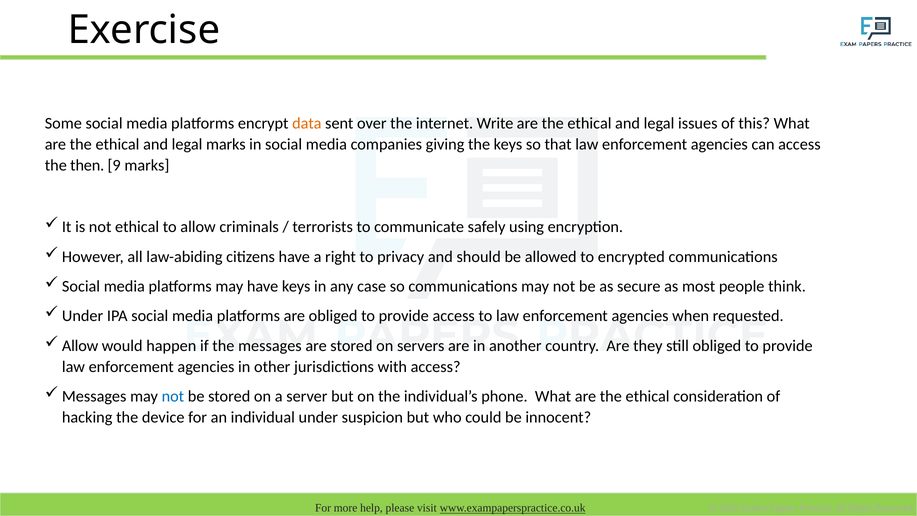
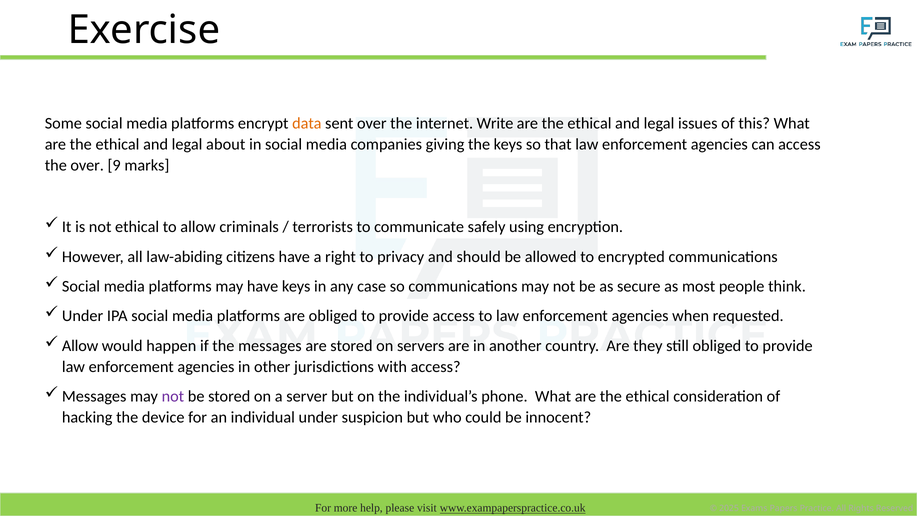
legal marks: marks -> about (226, 144)
the then: then -> over (87, 165)
not colour: blue -> purple (173, 396)
